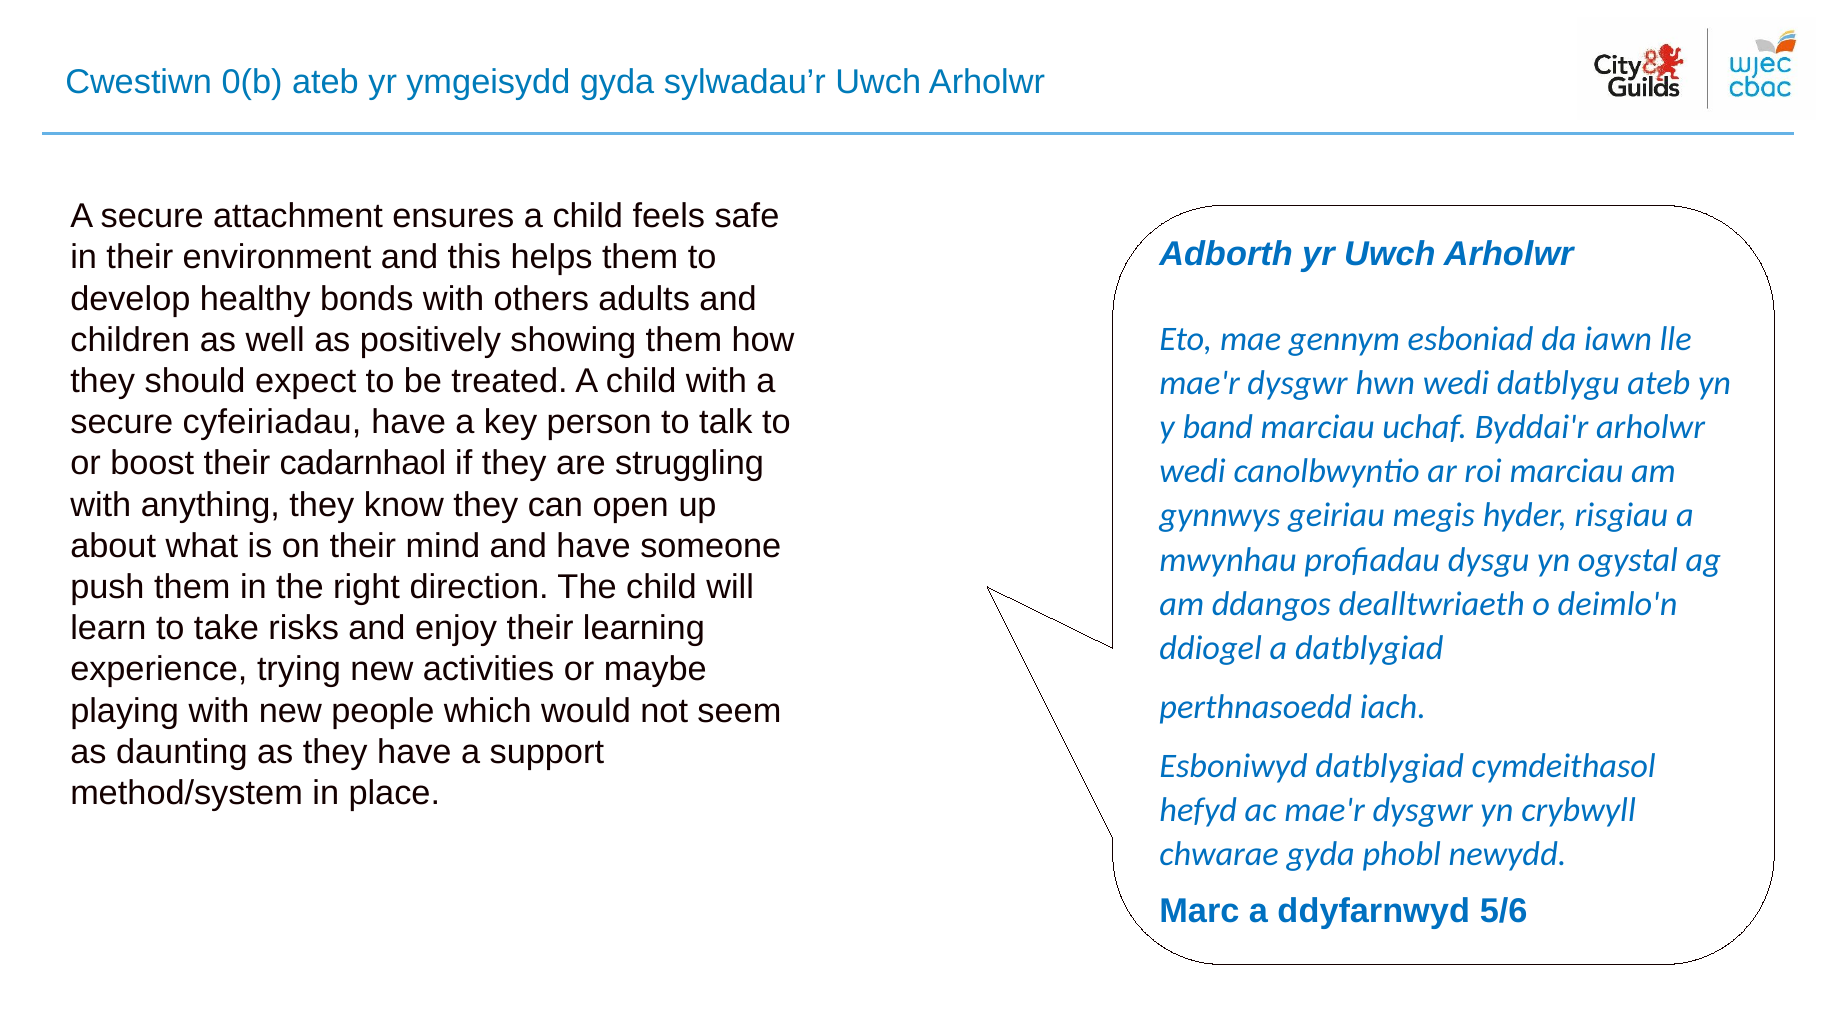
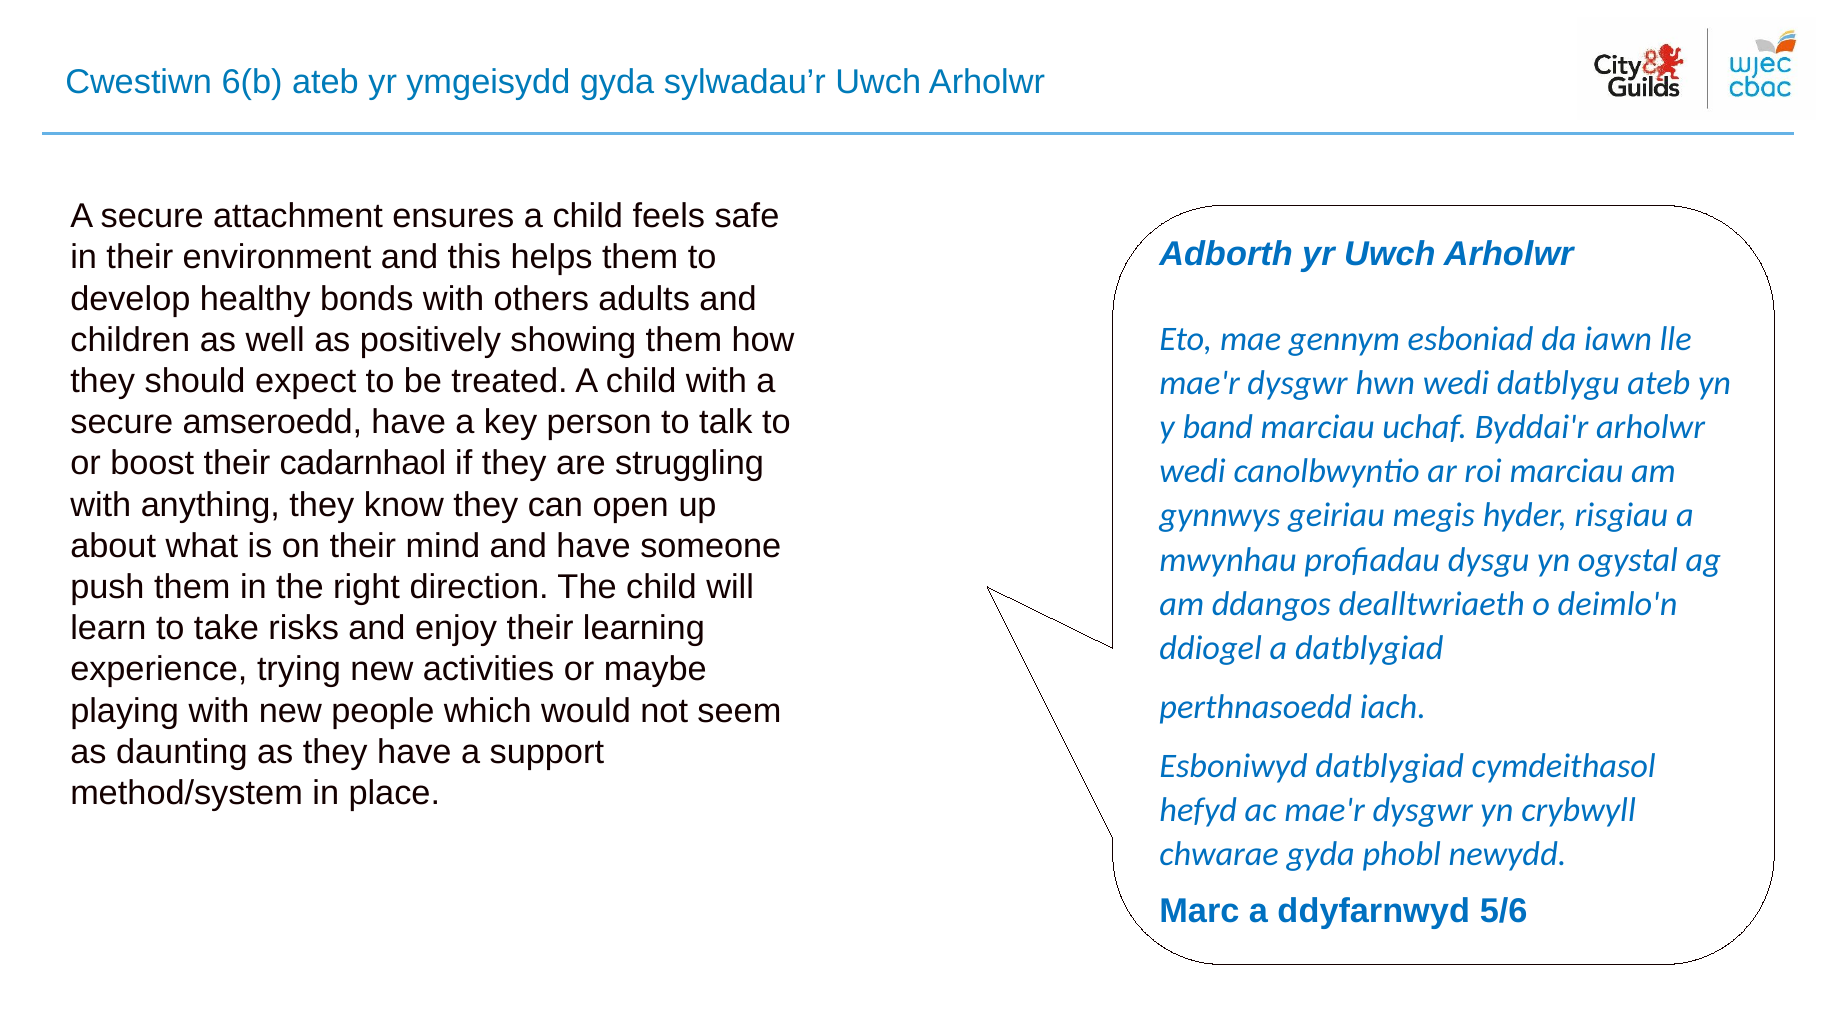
0(b: 0(b -> 6(b (252, 82)
cyfeiriadau: cyfeiriadau -> amseroedd (272, 422)
